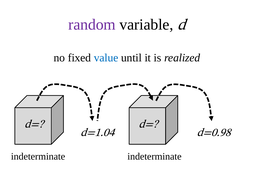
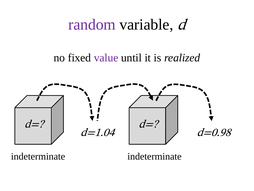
value colour: blue -> purple (106, 58)
